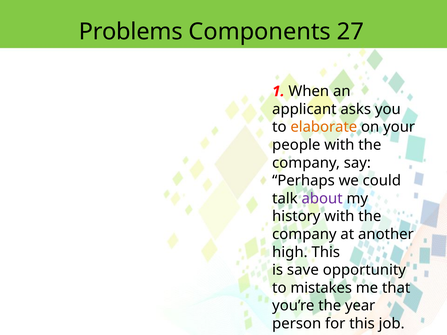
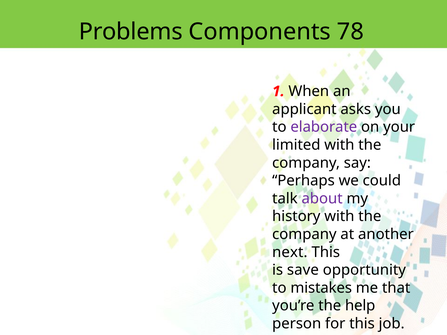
27: 27 -> 78 (350, 32)
elaborate colour: orange -> purple (324, 127)
people: people -> limited (296, 145)
high: high -> next (290, 252)
year: year -> help (360, 306)
